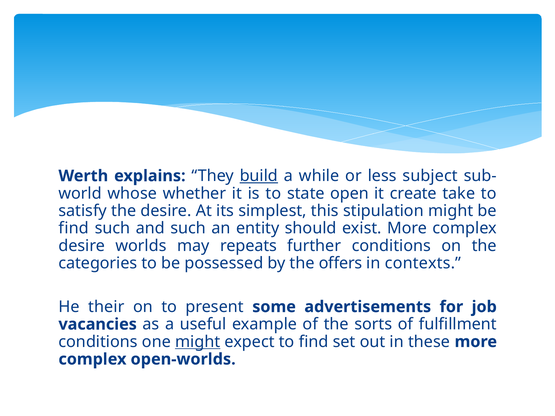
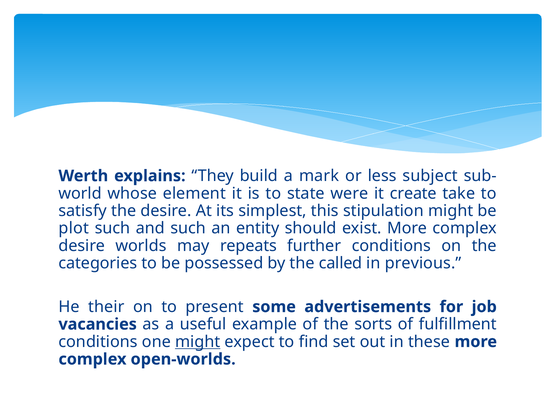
build underline: present -> none (259, 176)
while: while -> mark (319, 176)
whether: whether -> element (194, 193)
open: open -> were (349, 193)
find: find -> plot (74, 228)
offers: offers -> called (341, 263)
contexts: contexts -> previous (423, 263)
